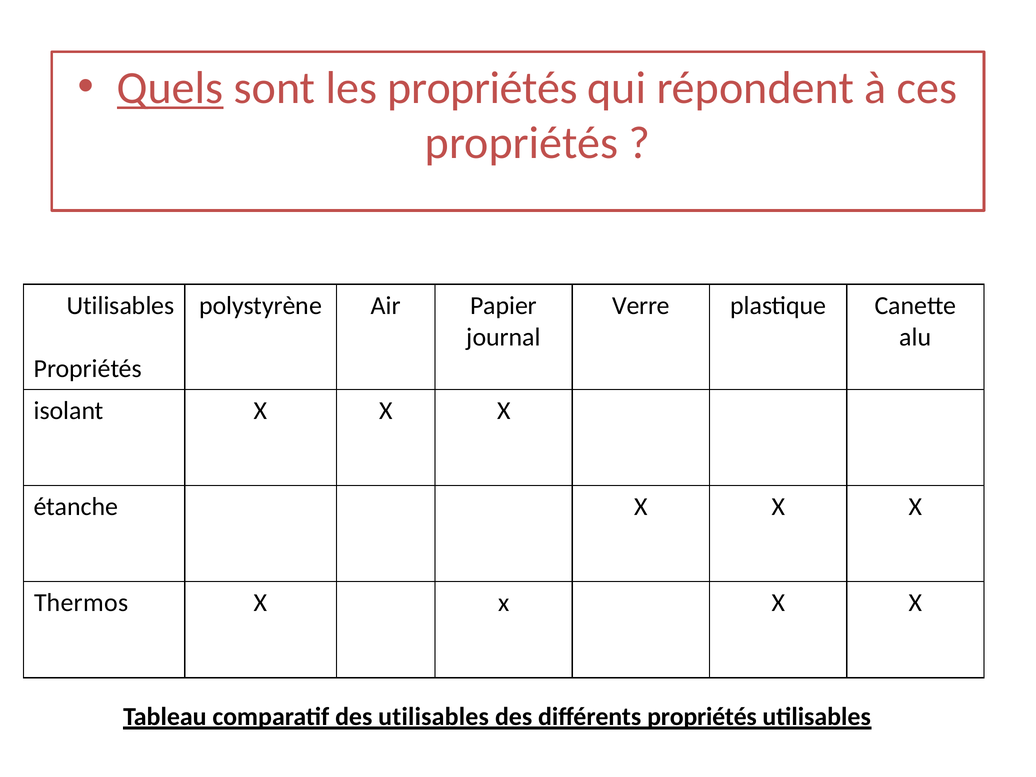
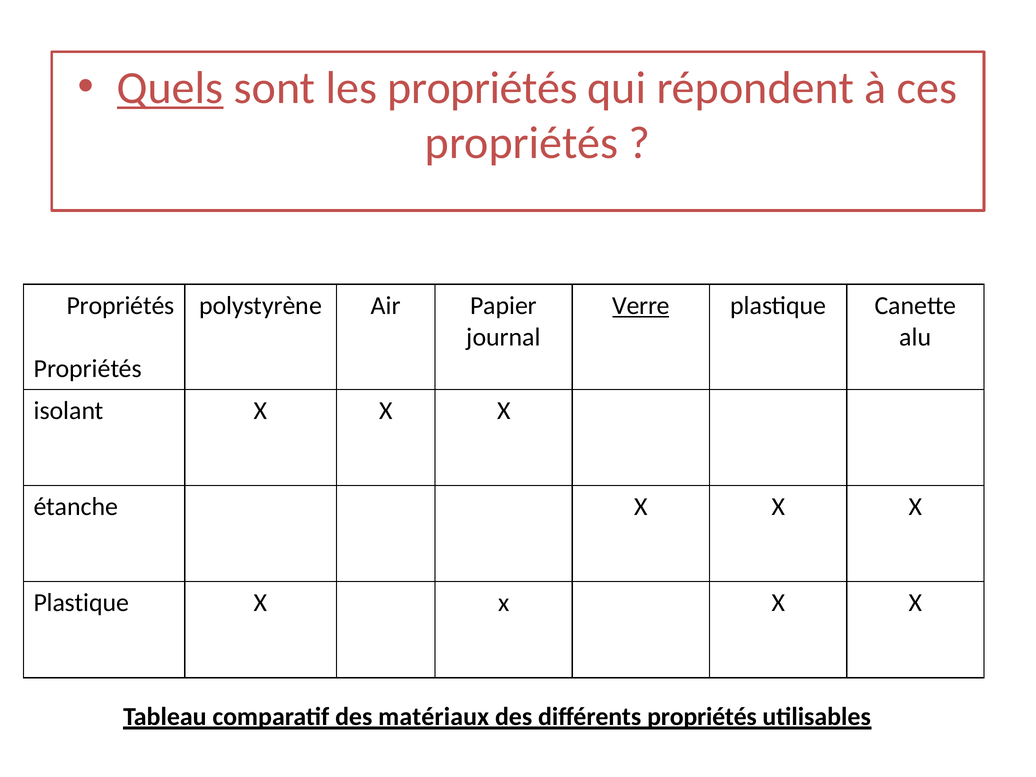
Utilisables: Utilisables -> Propriétés (121, 305)
Verre underline: none -> present (641, 305)
Thermos: Thermos -> Plastique (81, 603)
des utilisables: utilisables -> matériaux (434, 717)
